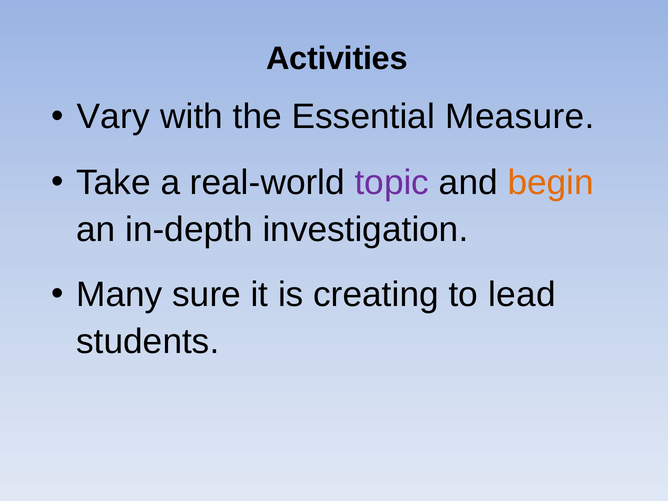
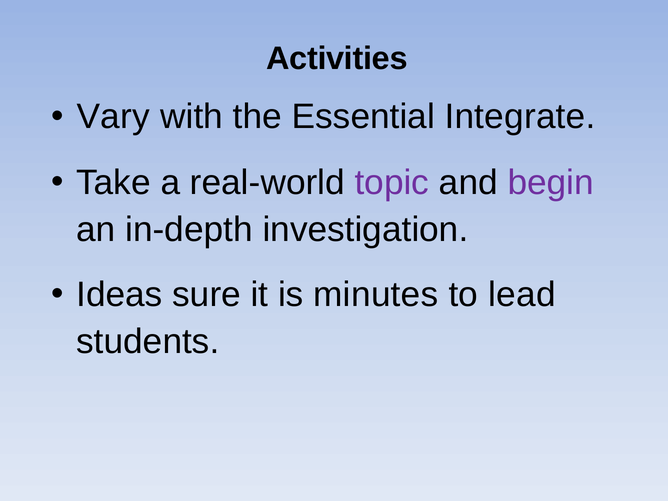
Measure: Measure -> Integrate (520, 117)
begin colour: orange -> purple (551, 183)
Many: Many -> Ideas (119, 295)
creating: creating -> minutes (376, 295)
